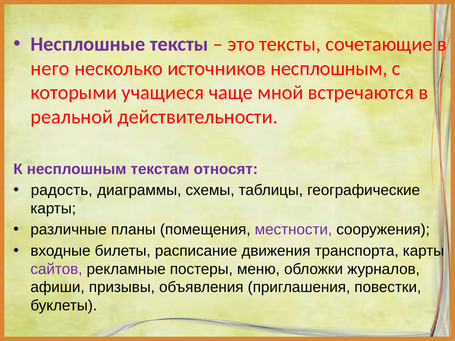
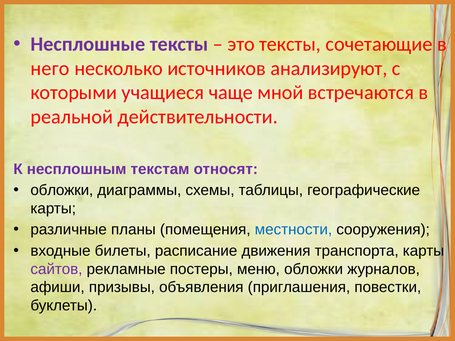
источников несплошным: несплошным -> анализируют (329, 68)
радость: радость -> обложки (62, 190)
местности colour: purple -> blue (293, 230)
